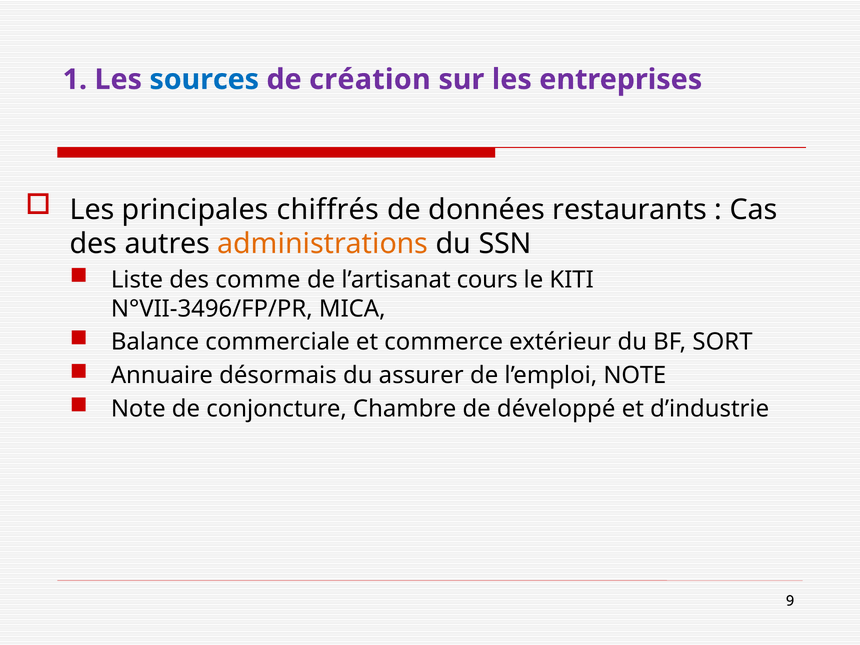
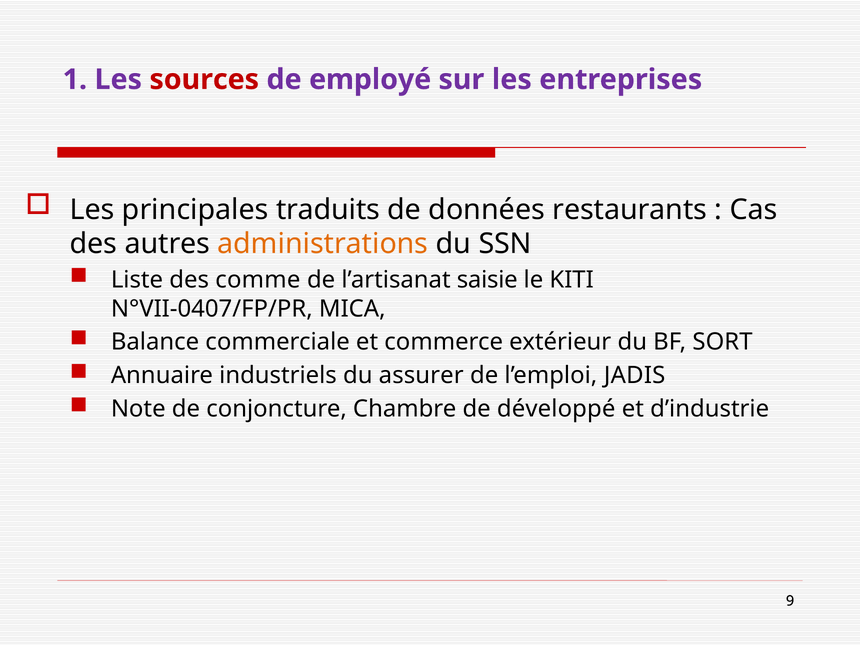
sources colour: blue -> red (204, 80)
création: création -> employé (370, 80)
chiffrés: chiffrés -> traduits (328, 210)
cours: cours -> saisie (487, 280)
N°VII-3496/FP/PR: N°VII-3496/FP/PR -> N°VII-0407/FP/PR (212, 309)
désormais: désormais -> industriels (278, 376)
l’emploi NOTE: NOTE -> JADIS (635, 376)
